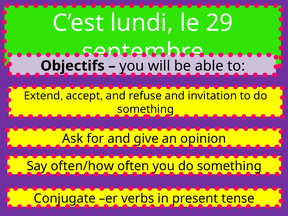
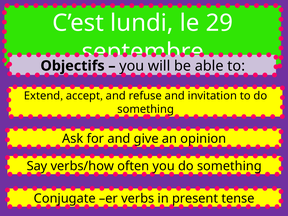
often/how: often/how -> verbs/how (82, 166)
